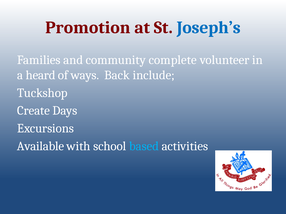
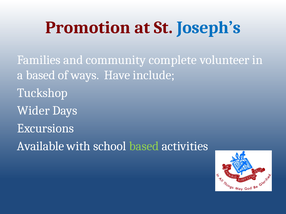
a heard: heard -> based (41, 75)
Back: Back -> Have (117, 75)
Create: Create -> Wider (33, 111)
based colour: light blue -> light green (144, 146)
